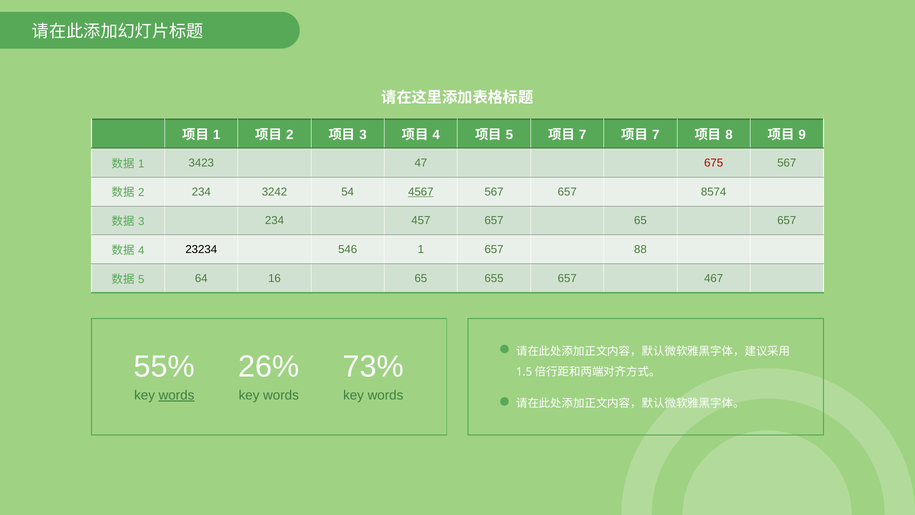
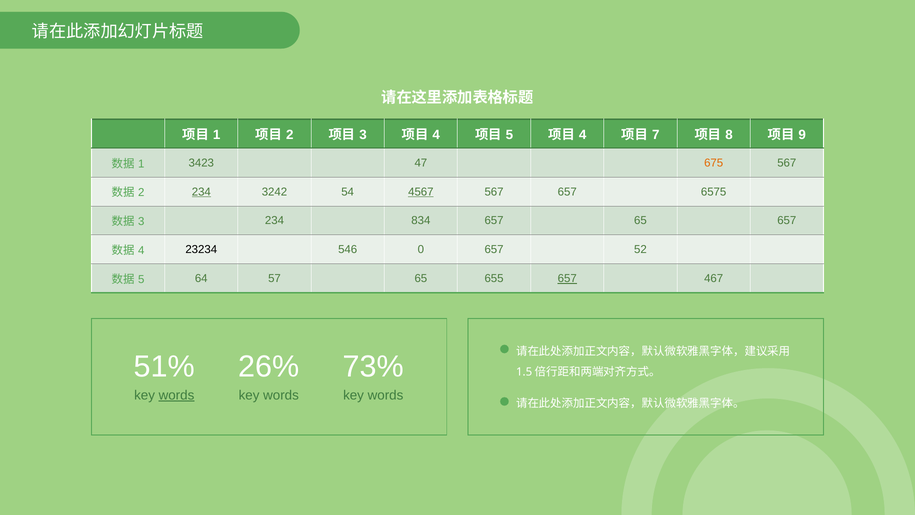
7: 7 -> 4 (583, 135)
675 colour: red -> orange (714, 163)
234 underline: none -> present (201, 192)
8574: 8574 -> 6575 (714, 192)
457: 457 -> 834 (421, 221)
546 1: 1 -> 0 (421, 249)
88: 88 -> 52 (640, 249)
16: 16 -> 57 (274, 278)
657 underline: none -> present (567, 278)
55%: 55% -> 51% (164, 367)
